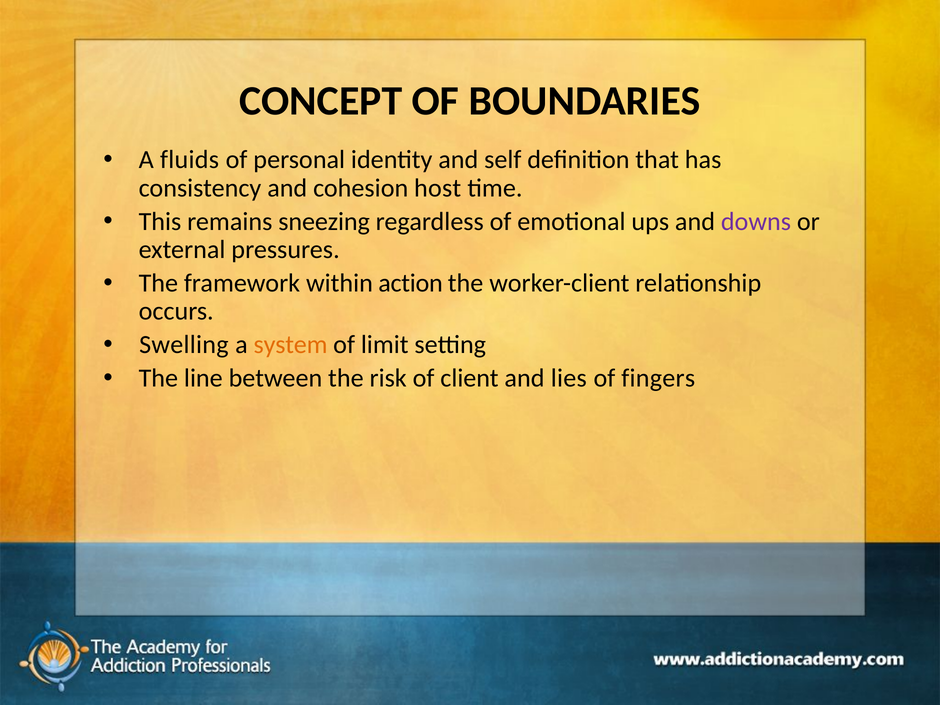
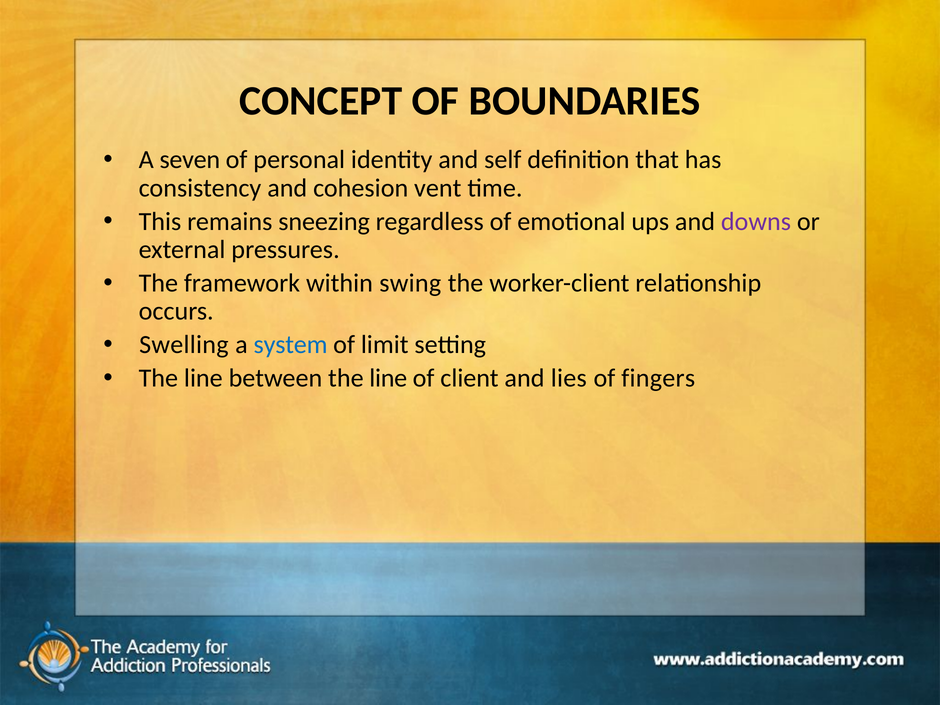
fluids: fluids -> seven (190, 160)
host: host -> vent (438, 188)
action: action -> swing (410, 283)
system colour: orange -> blue (291, 345)
between the risk: risk -> line (388, 378)
